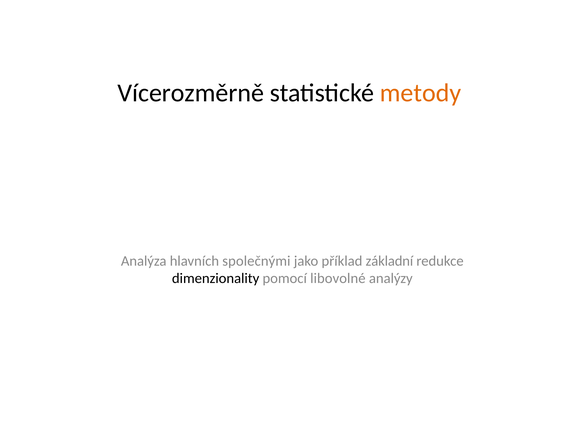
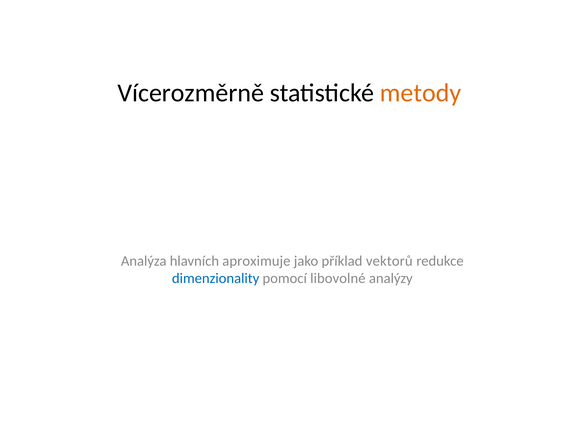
společnými: společnými -> aproximuje (256, 261)
základní: základní -> vektorů (389, 261)
dimenzionality colour: black -> blue (216, 279)
